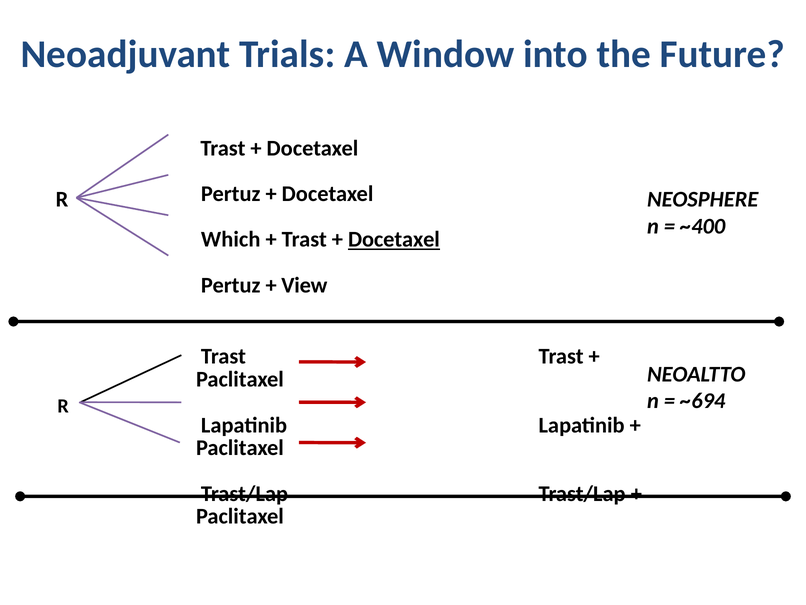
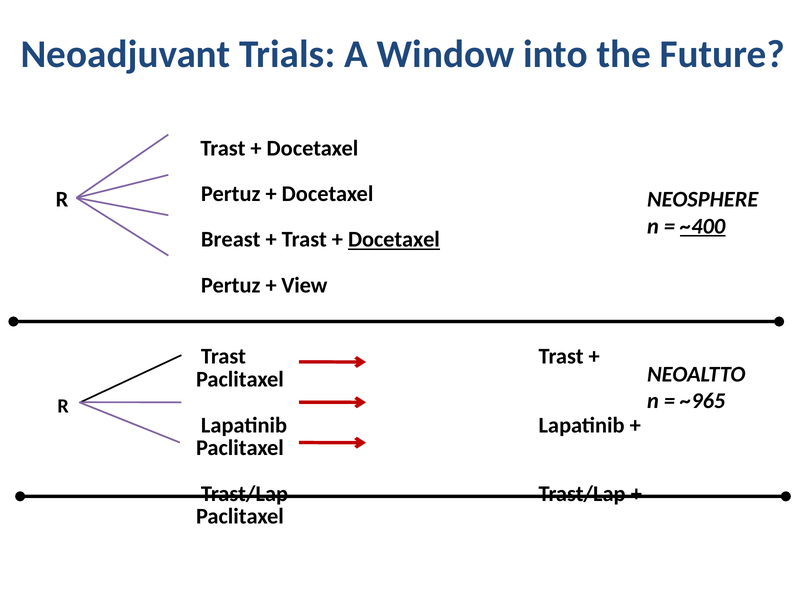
~400 underline: none -> present (703, 226)
Which: Which -> Breast (231, 239)
~694: ~694 -> ~965 (703, 401)
